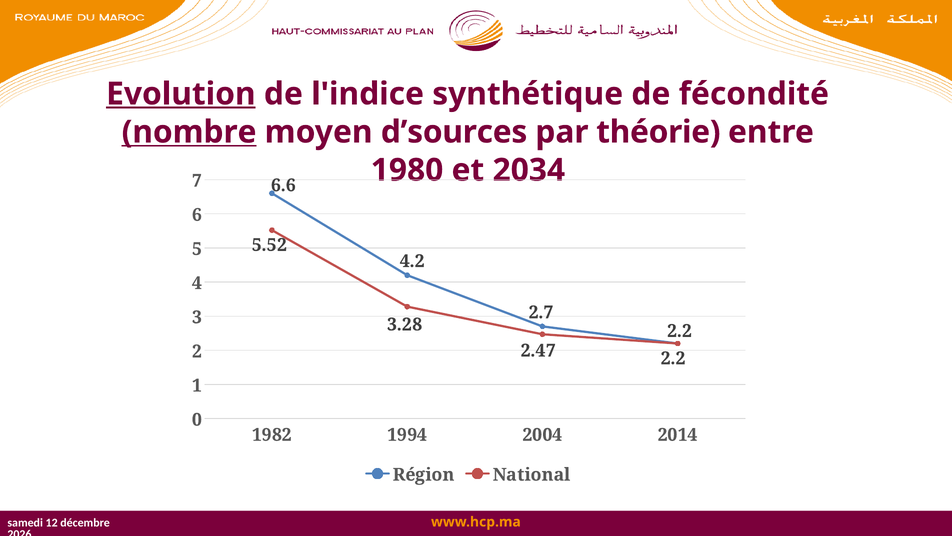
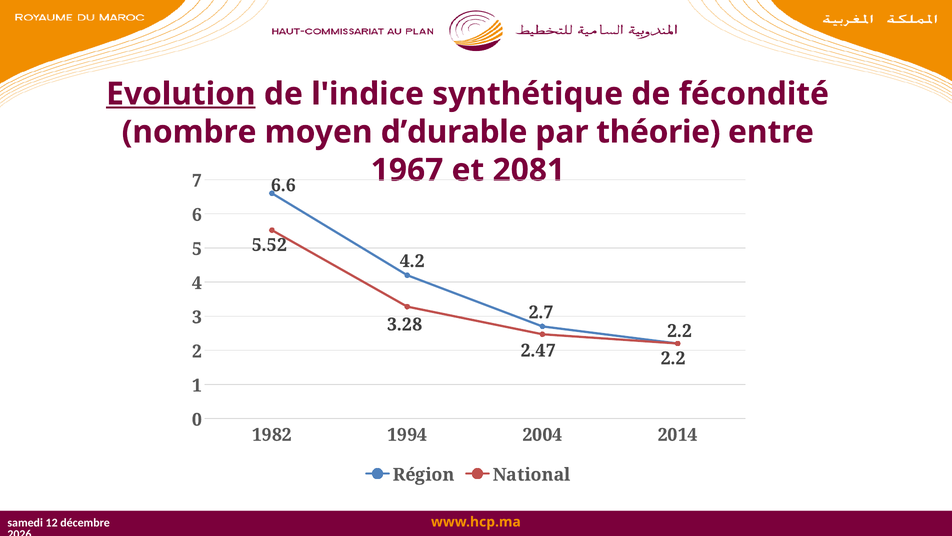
nombre underline: present -> none (189, 132)
d’sources: d’sources -> d’durable (454, 132)
1980: 1980 -> 1967 (407, 170)
2034: 2034 -> 2081 (529, 170)
